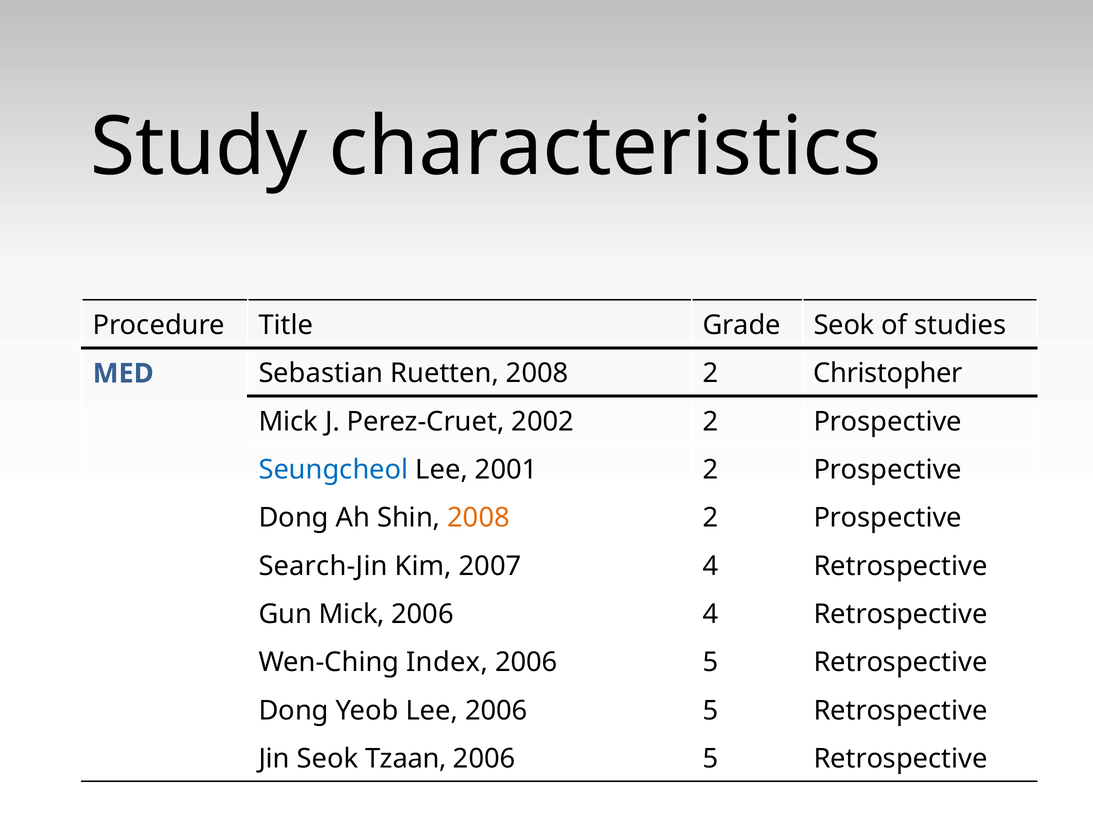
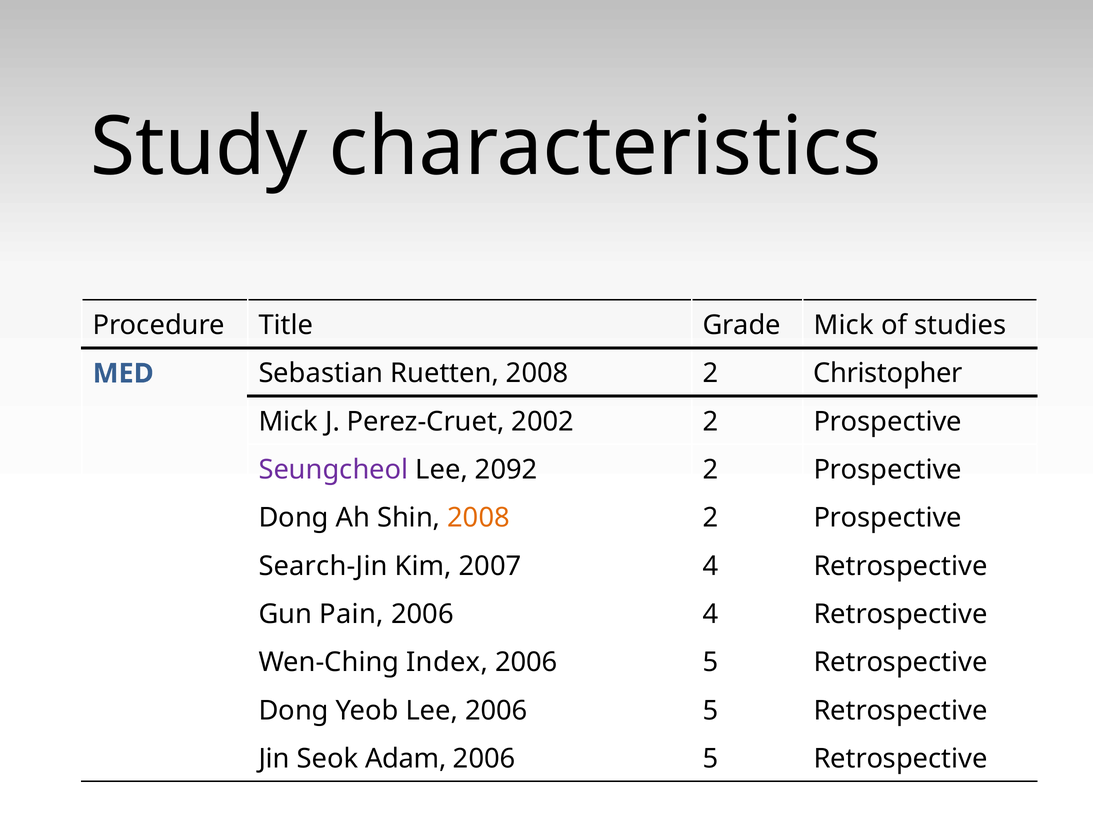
Grade Seok: Seok -> Mick (844, 325)
Seungcheol colour: blue -> purple (333, 470)
2001: 2001 -> 2092 (506, 470)
Gun Mick: Mick -> Pain (352, 614)
Tzaan: Tzaan -> Adam (406, 759)
